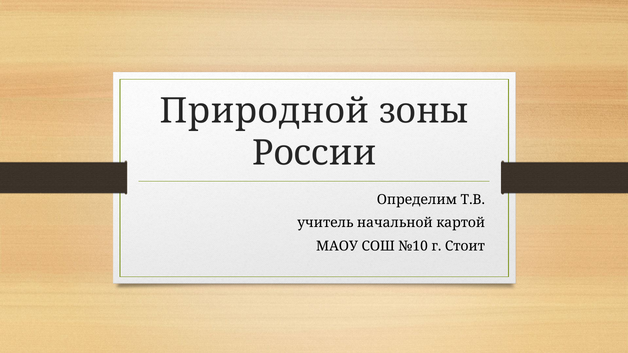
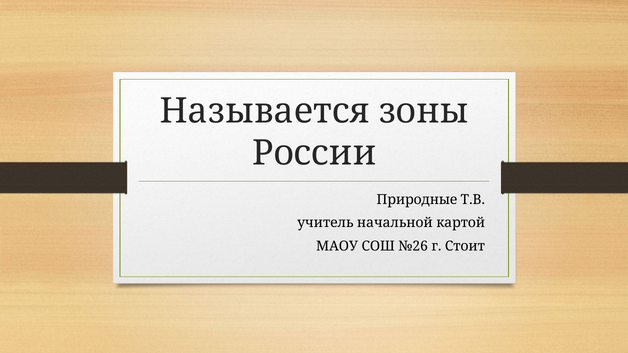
Природной: Природной -> Называется (265, 111)
Определим: Определим -> Природные (417, 200)
№10: №10 -> №26 (413, 246)
